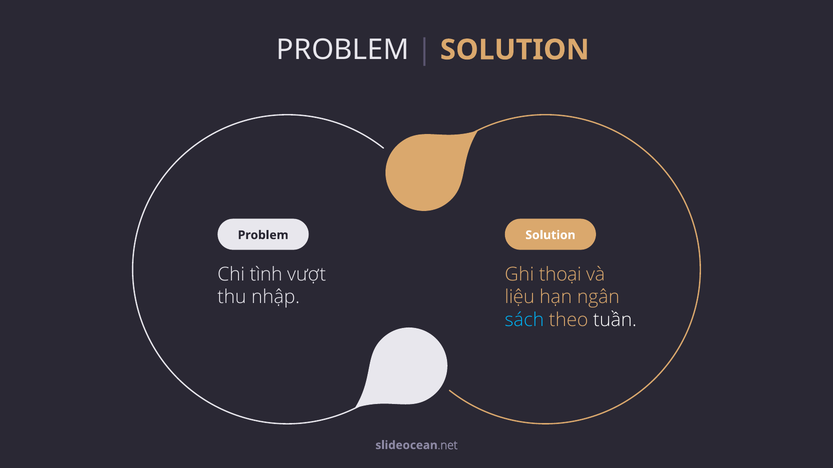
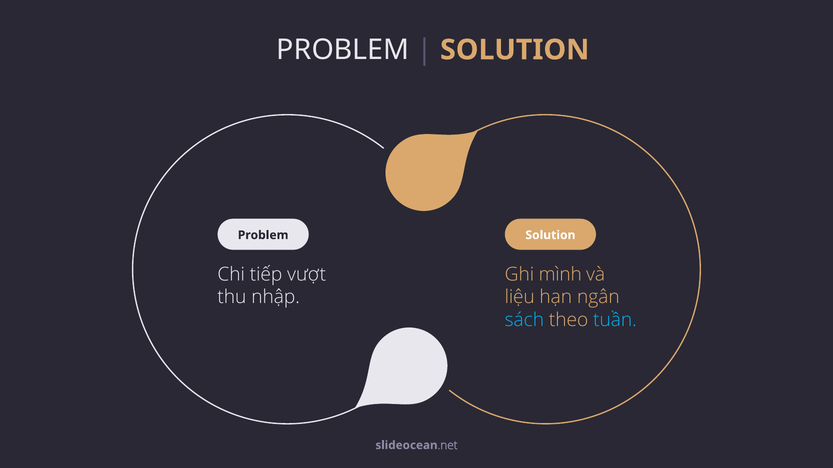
tình: tình -> tiếp (266, 275)
thoại: thoại -> mình (560, 275)
tuần colour: white -> light blue (615, 320)
